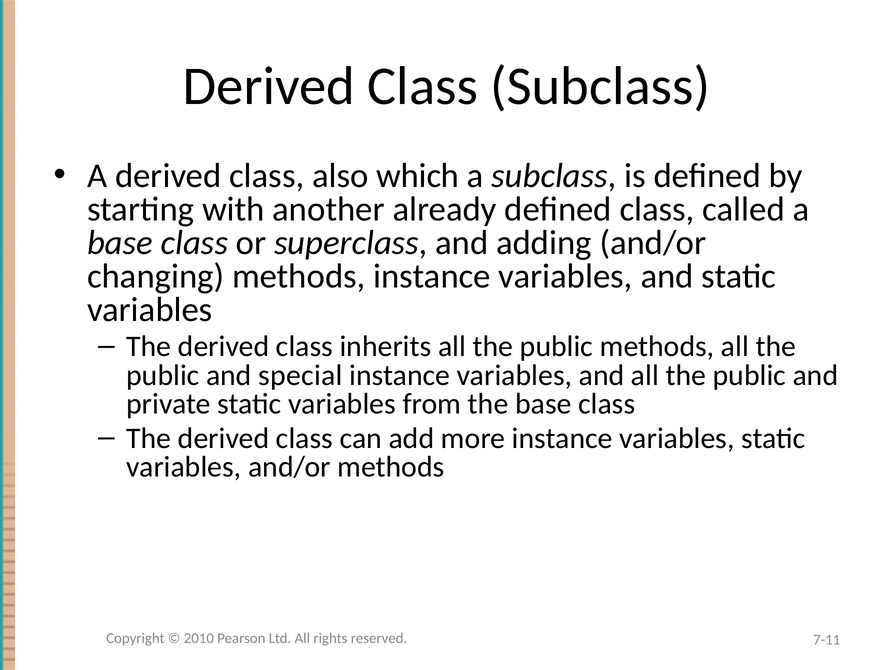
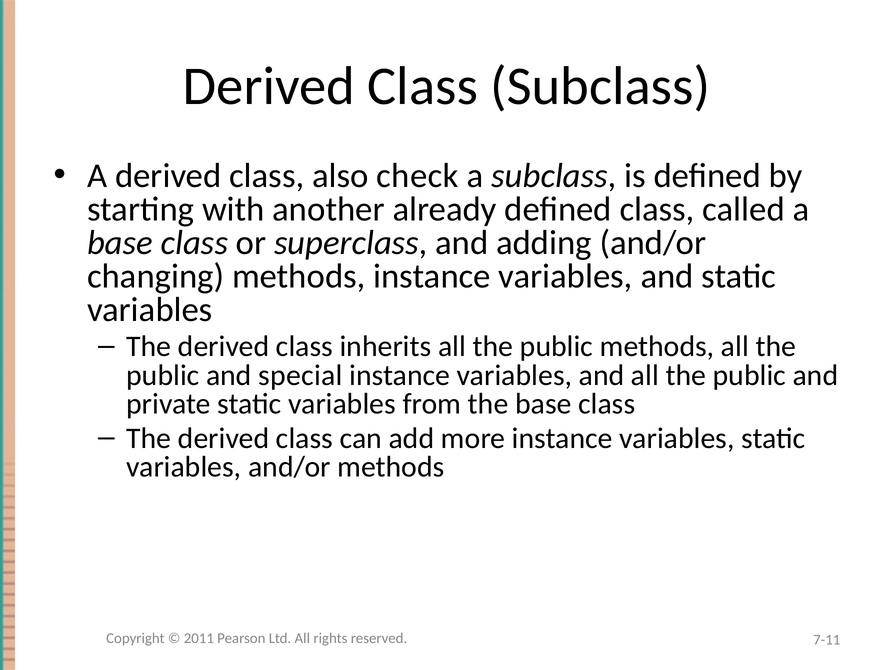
which: which -> check (417, 176)
2010: 2010 -> 2011 (199, 639)
